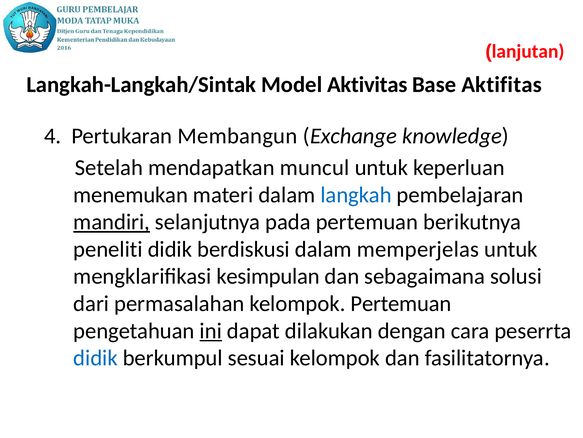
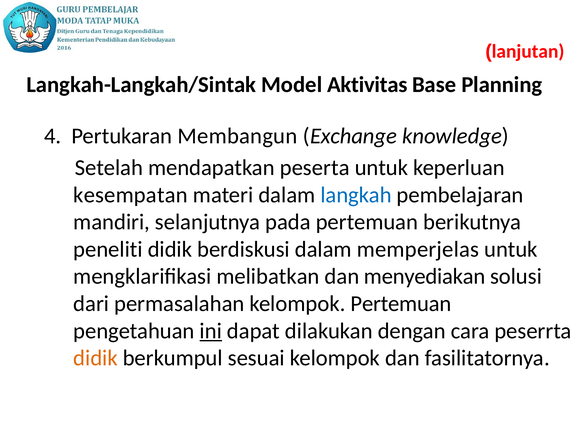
Aktifitas: Aktifitas -> Planning (502, 84)
muncul: muncul -> peserta (315, 167)
menemukan: menemukan -> kesempatan (131, 195)
mandiri underline: present -> none (112, 222)
kesimpulan: kesimpulan -> melibatkan (268, 276)
sebagaimana: sebagaimana -> menyediakan (425, 276)
didik colour: blue -> orange (96, 357)
